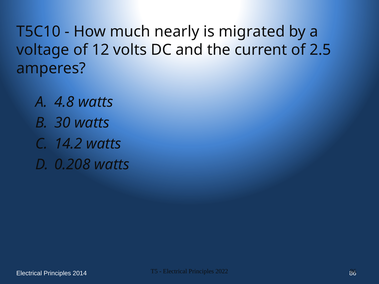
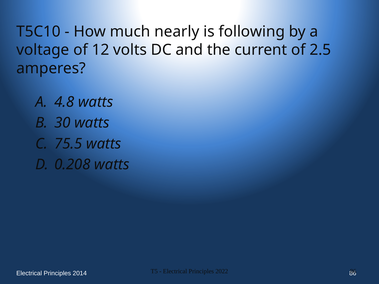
migrated: migrated -> following (252, 32)
14.2: 14.2 -> 75.5 (68, 144)
